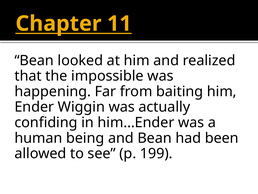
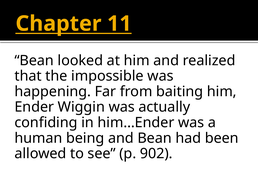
199: 199 -> 902 (156, 153)
